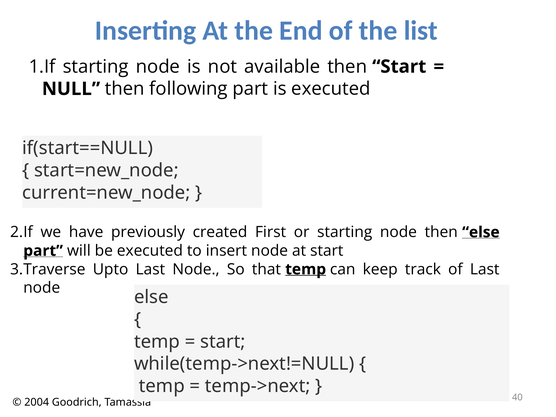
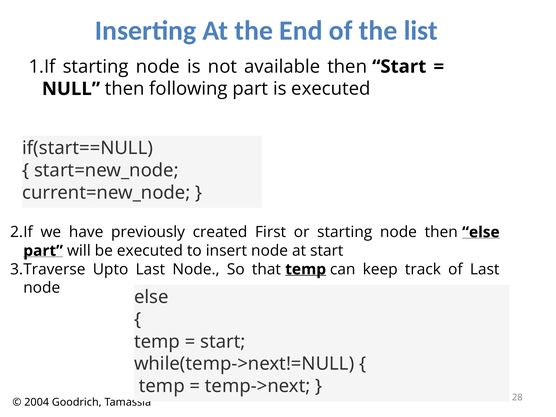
40: 40 -> 28 (517, 397)
